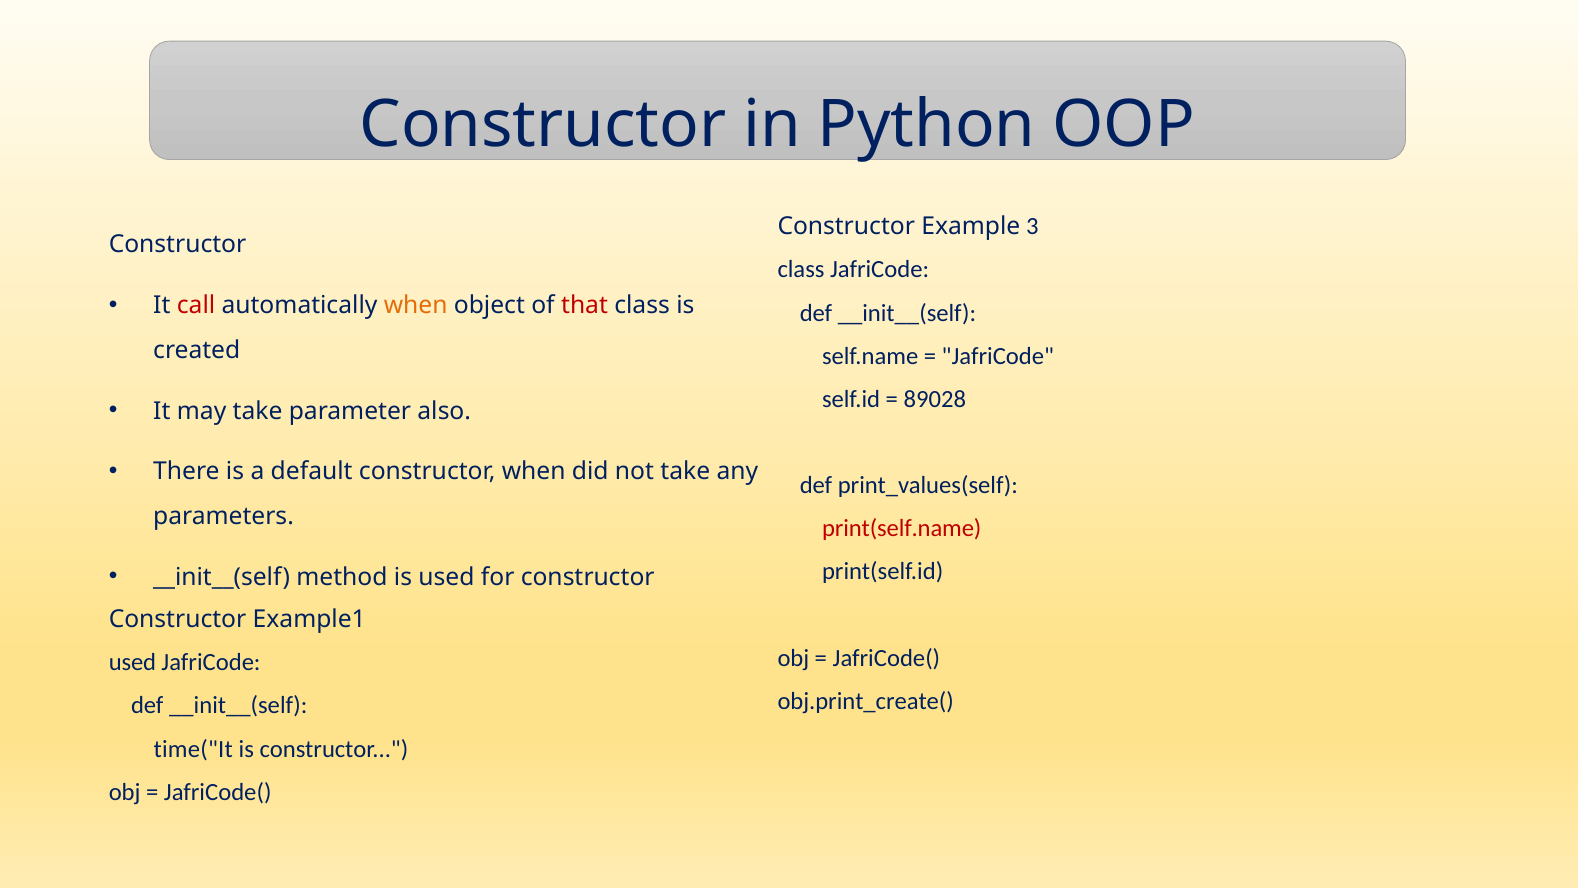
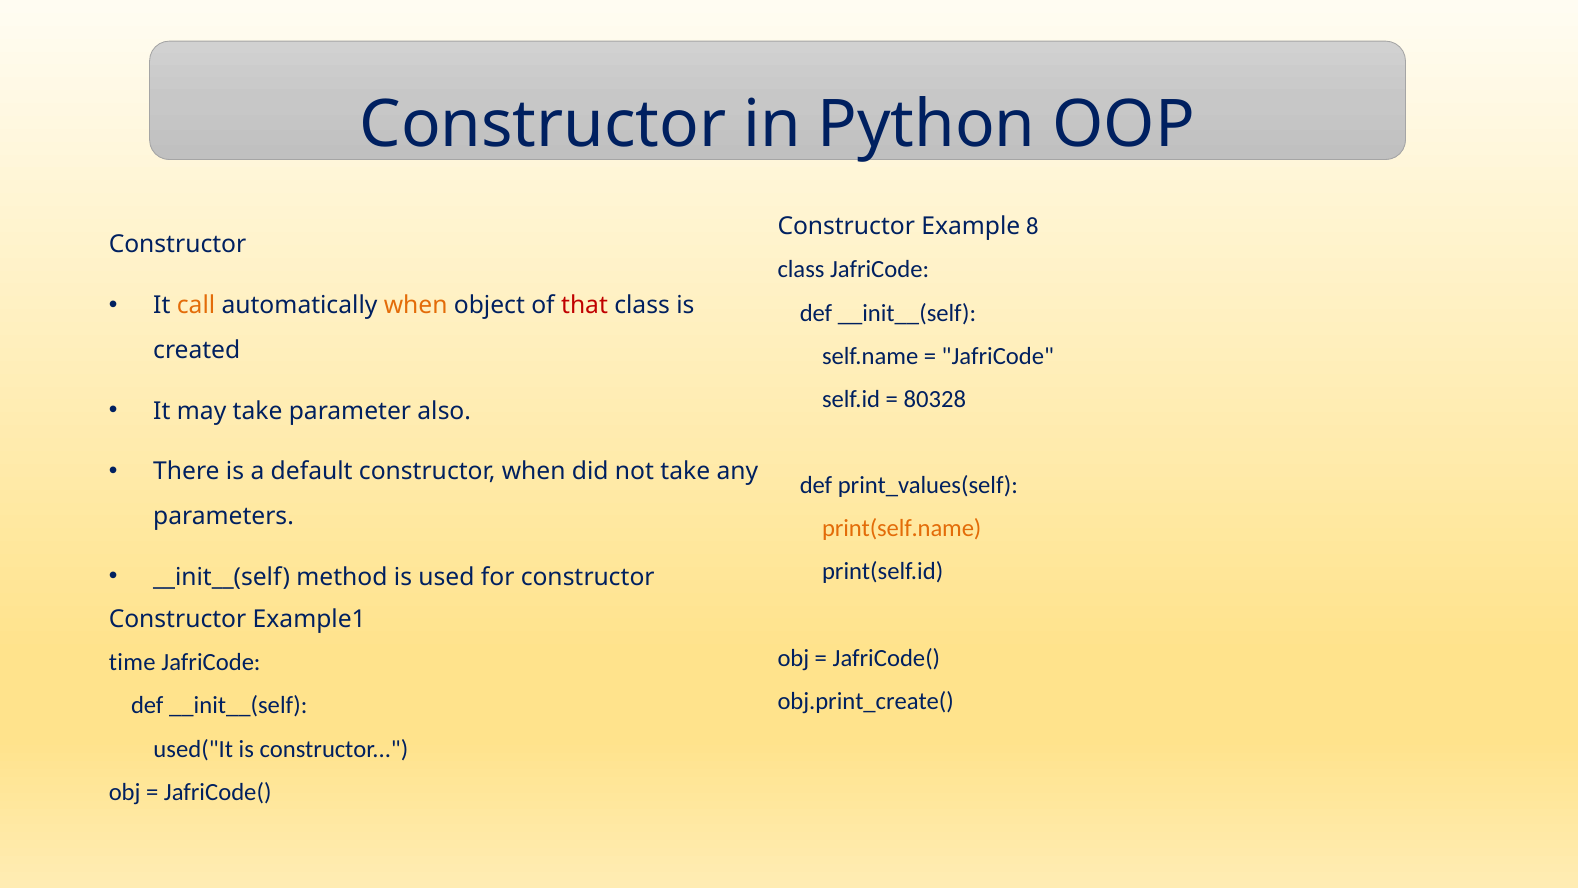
3: 3 -> 8 (1032, 227)
call colour: red -> orange (196, 306)
89028: 89028 -> 80328 (935, 399)
print(self.name colour: red -> orange (902, 528)
used: used -> time (132, 662)
time("It: time("It -> used("It (193, 749)
